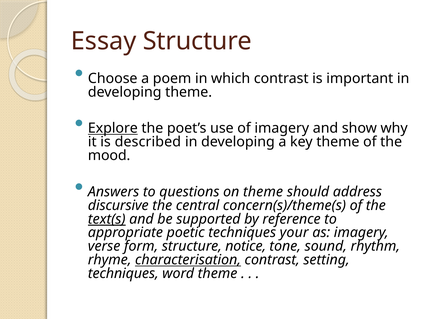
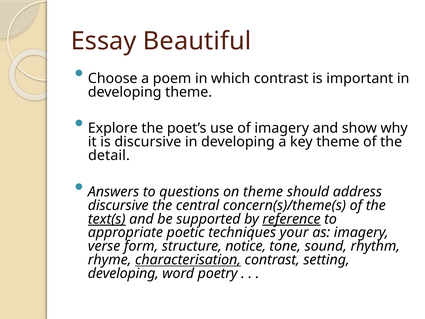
Essay Structure: Structure -> Beautiful (197, 41)
Explore underline: present -> none (113, 128)
is described: described -> discursive (148, 142)
mood: mood -> detail (109, 155)
reference underline: none -> present (292, 219)
techniques: techniques -> developing (123, 273)
word theme: theme -> poetry (218, 273)
